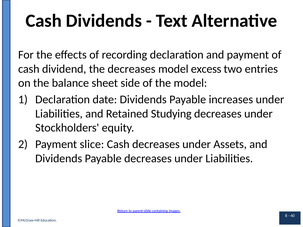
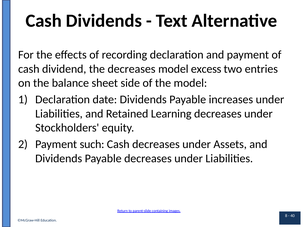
Studying: Studying -> Learning (171, 114)
slice: slice -> such (92, 144)
